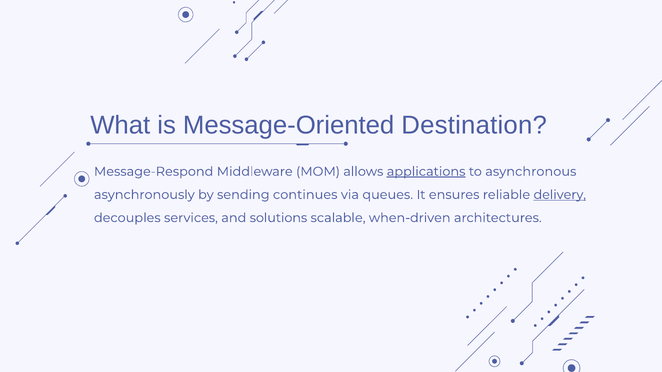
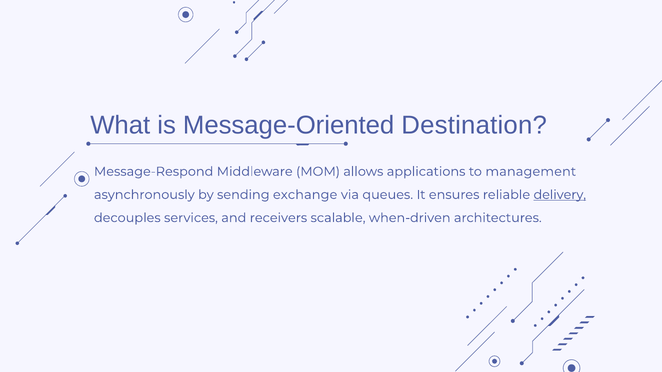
applications underline: present -> none (426, 172)
asynchronous: asynchronous -> management (531, 172)
continues: continues -> exchange (305, 195)
solutions: solutions -> receivers (278, 218)
